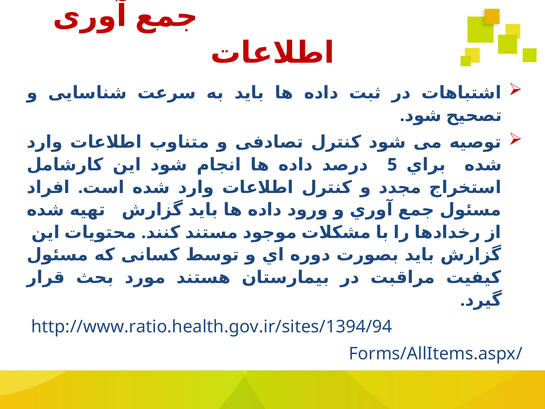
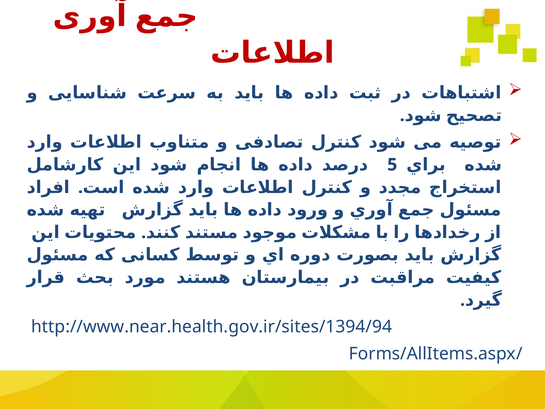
http://www.ratio.health.gov.ir/sites/1394/94: http://www.ratio.health.gov.ir/sites/1394/94 -> http://www.near.health.gov.ir/sites/1394/94 (212, 327)
